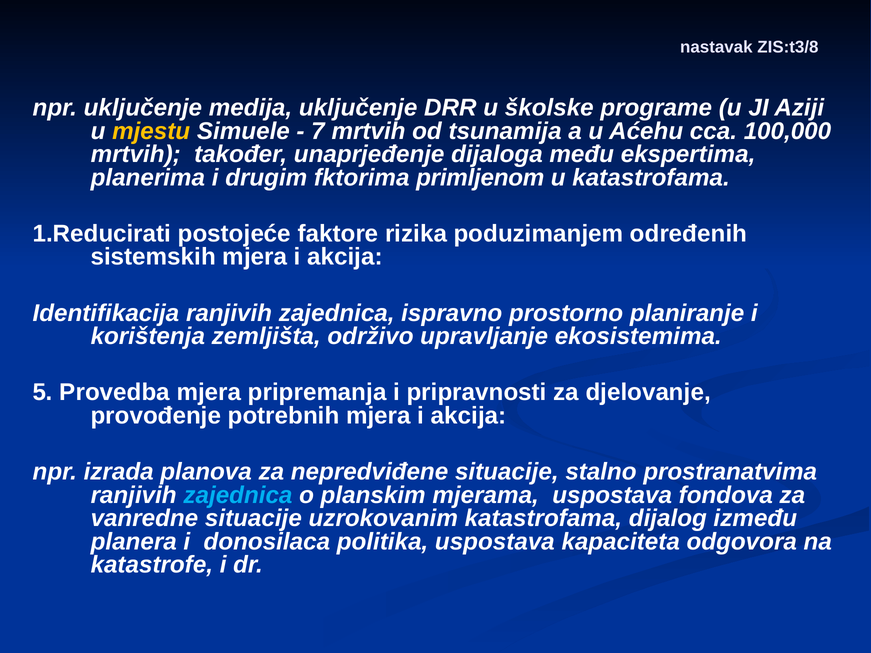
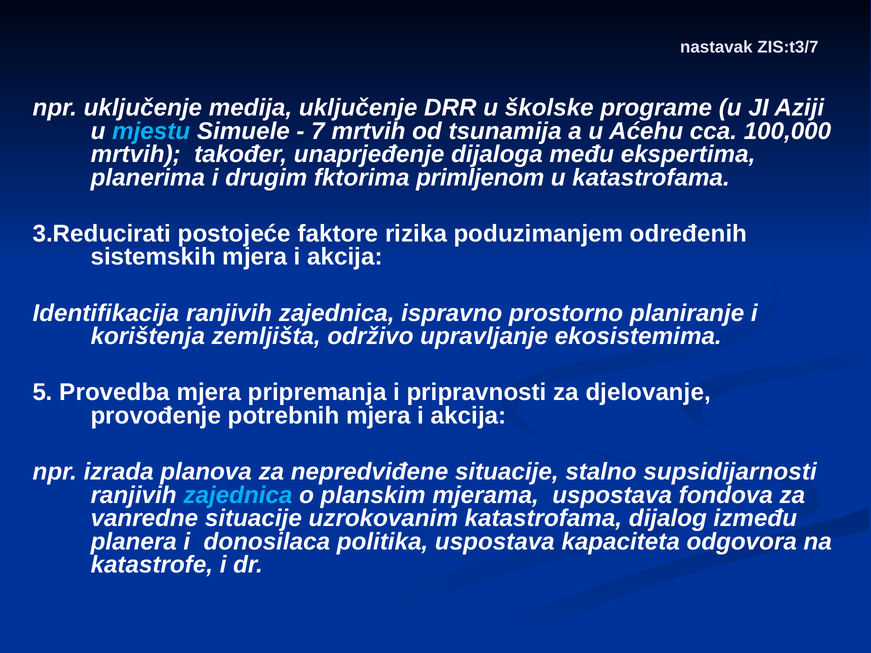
ZIS:t3/8: ZIS:t3/8 -> ZIS:t3/7 (788, 47)
mjestu colour: yellow -> light blue (151, 131)
1.Reducirati: 1.Reducirati -> 3.Reducirati (102, 234)
prostranatvima: prostranatvima -> supsidijarnosti (730, 472)
